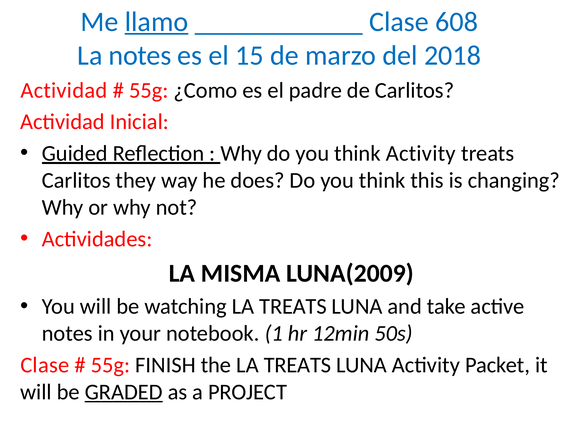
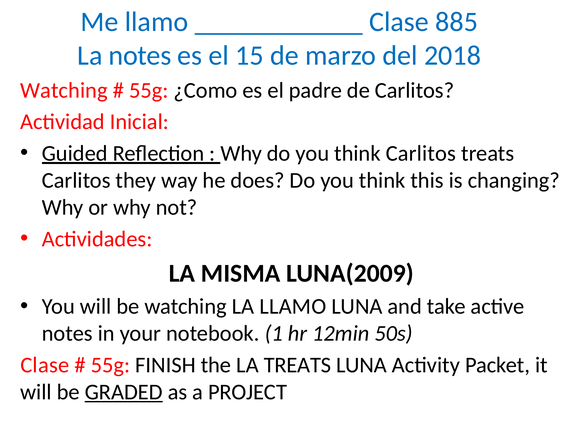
llamo underline: present -> none (157, 22)
608: 608 -> 885 (457, 22)
Actividad: Actividad -> Watching (64, 90)
think Activity: Activity -> Carlitos (421, 153)
watching LA TREATS: TREATS -> LLAMO (293, 306)
